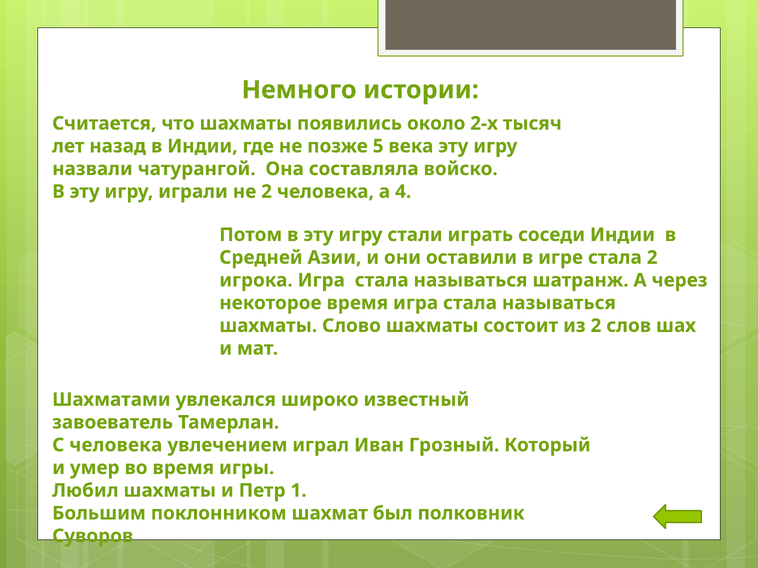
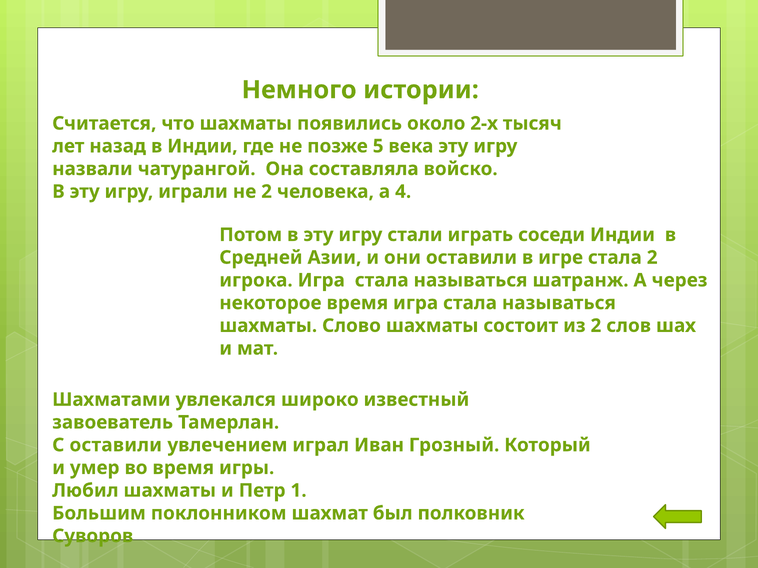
С человека: человека -> оставили (116, 445)
